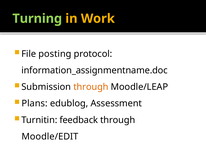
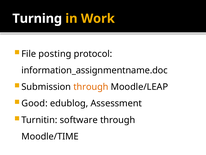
Turning colour: light green -> white (37, 19)
Plans: Plans -> Good (35, 103)
feedback: feedback -> software (79, 120)
Moodle/EDIT: Moodle/EDIT -> Moodle/TIME (50, 136)
